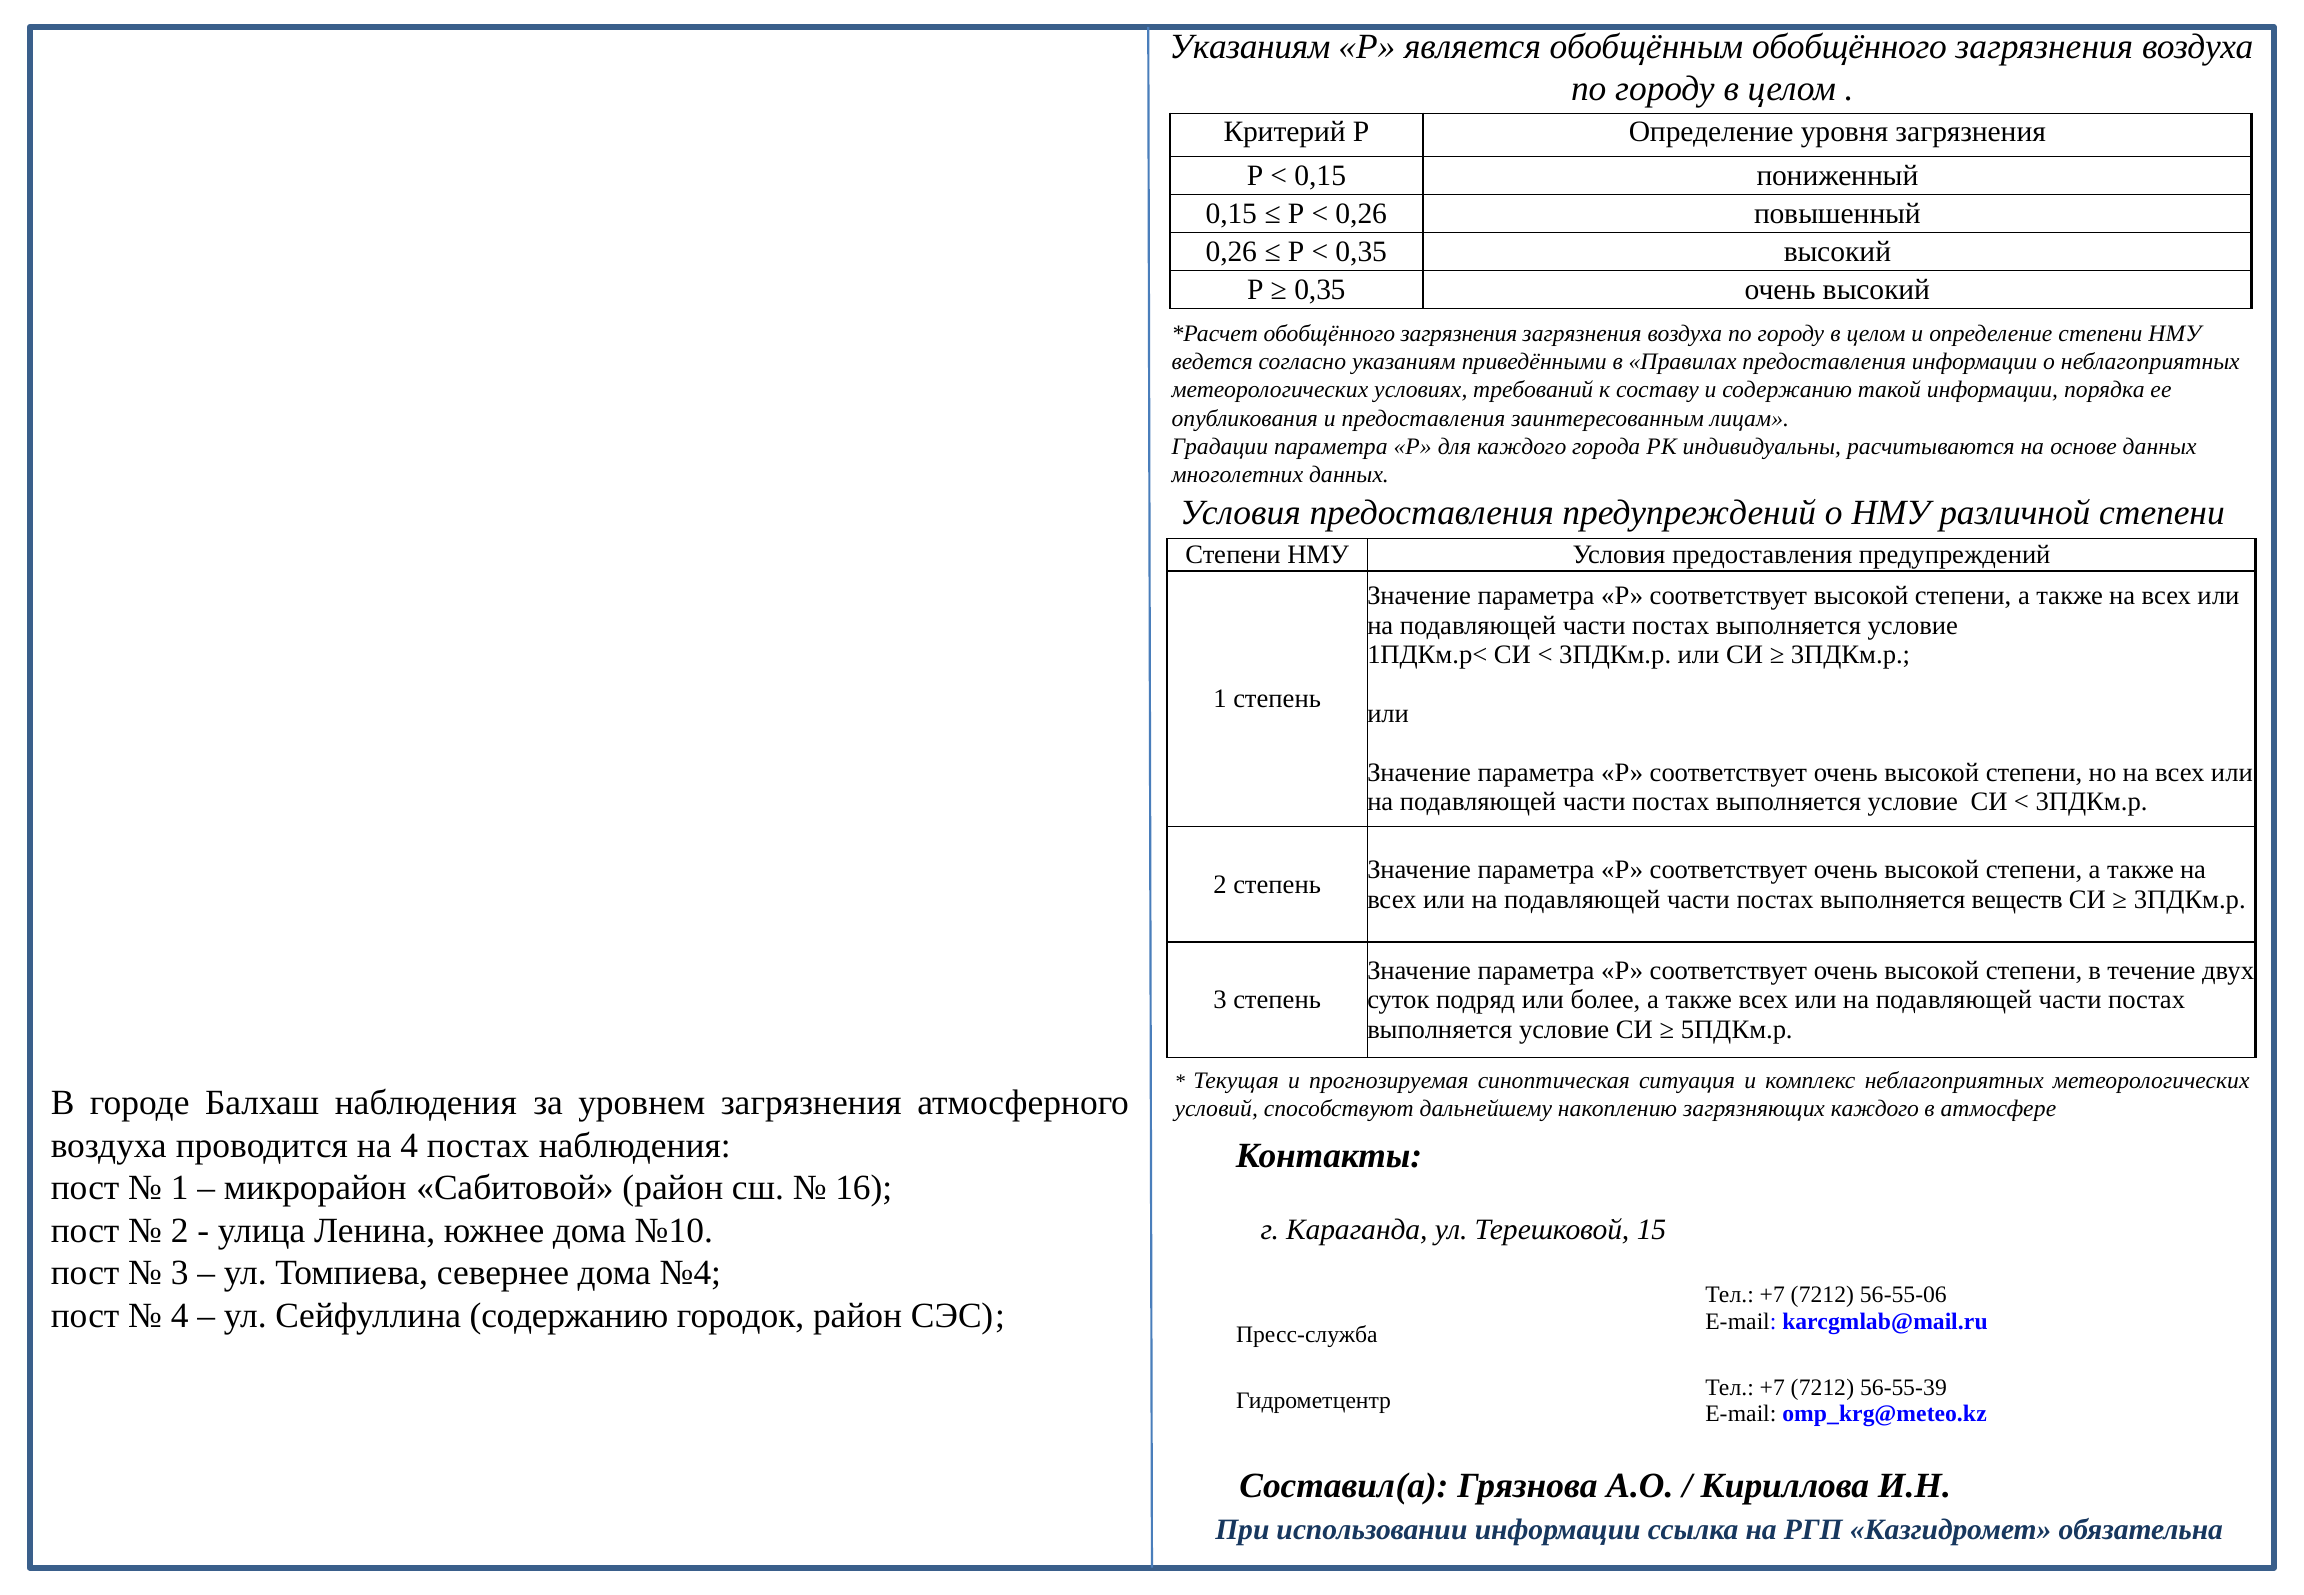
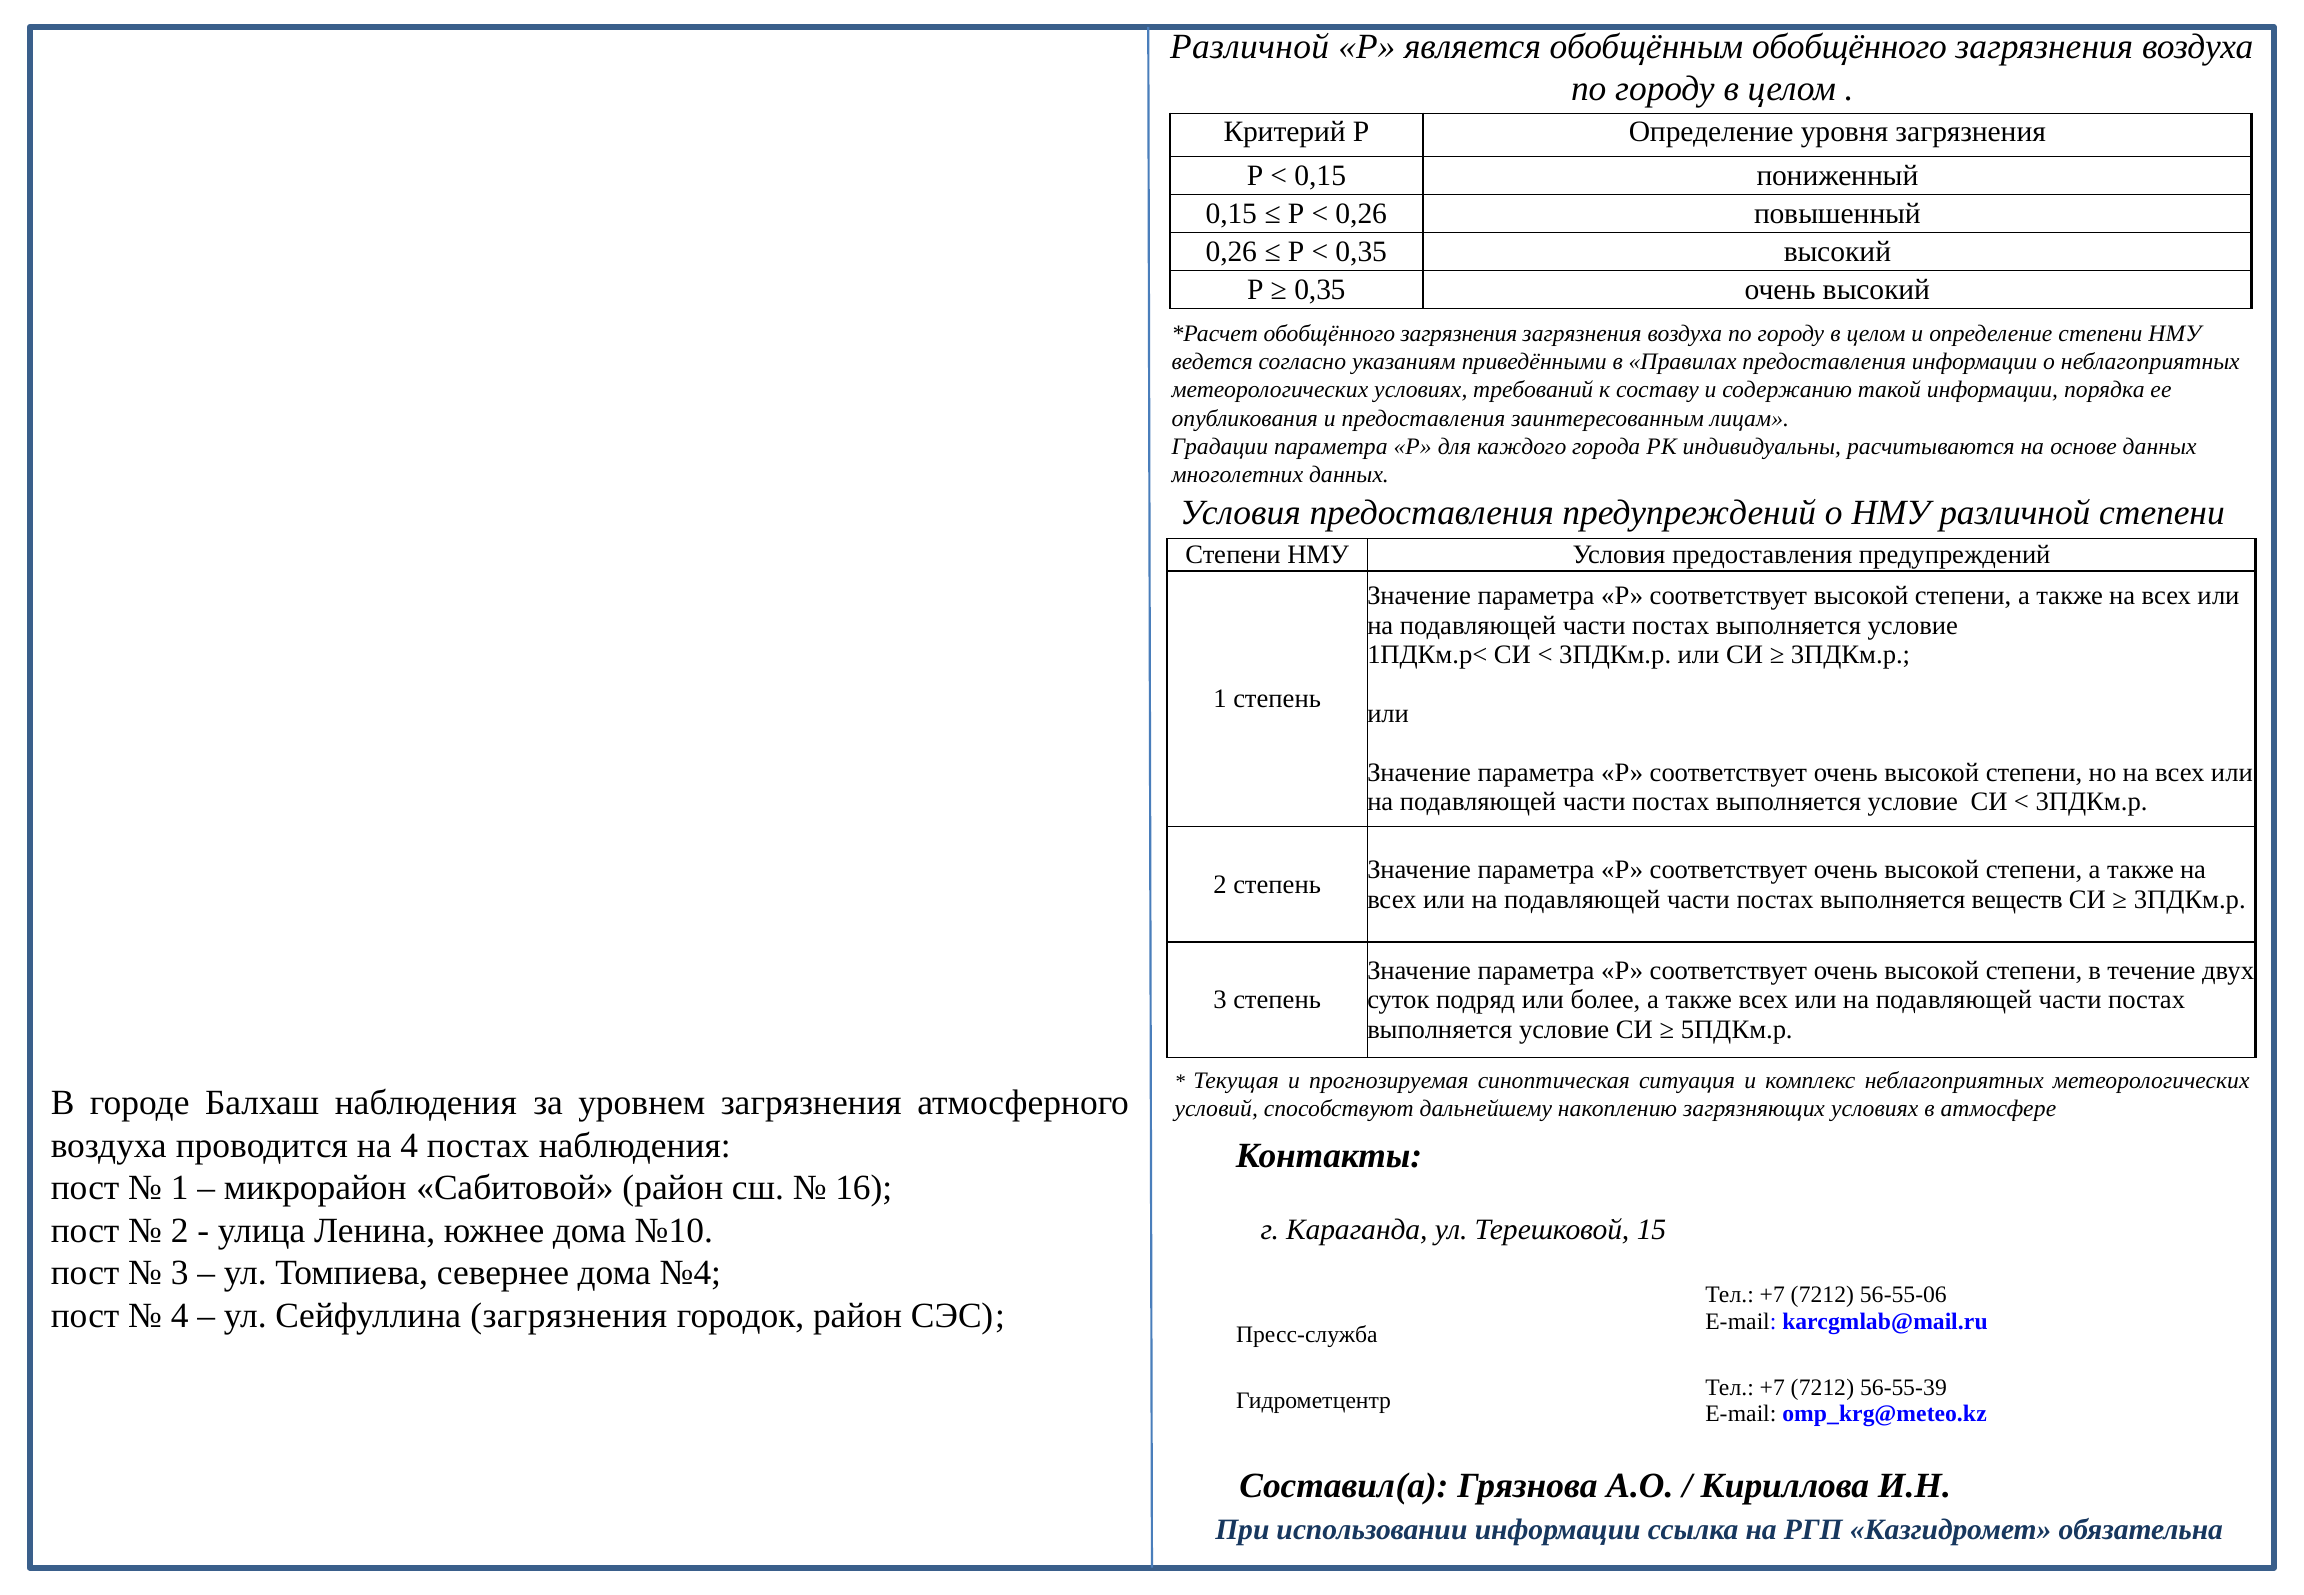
Указаниям: Указаниям -> Различной (1250, 47)
загрязняющих каждого: каждого -> условиях (1875, 1109)
Сейфуллина содержанию: содержанию -> загрязнения (569, 1316)
